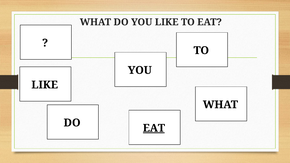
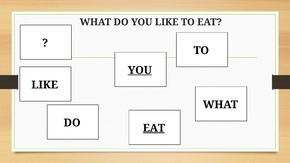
YOU underline: none -> present (140, 70)
